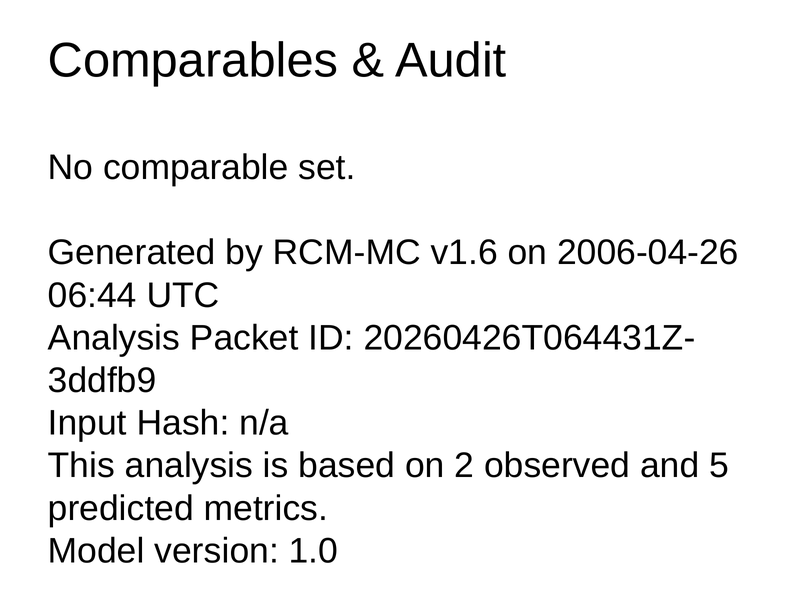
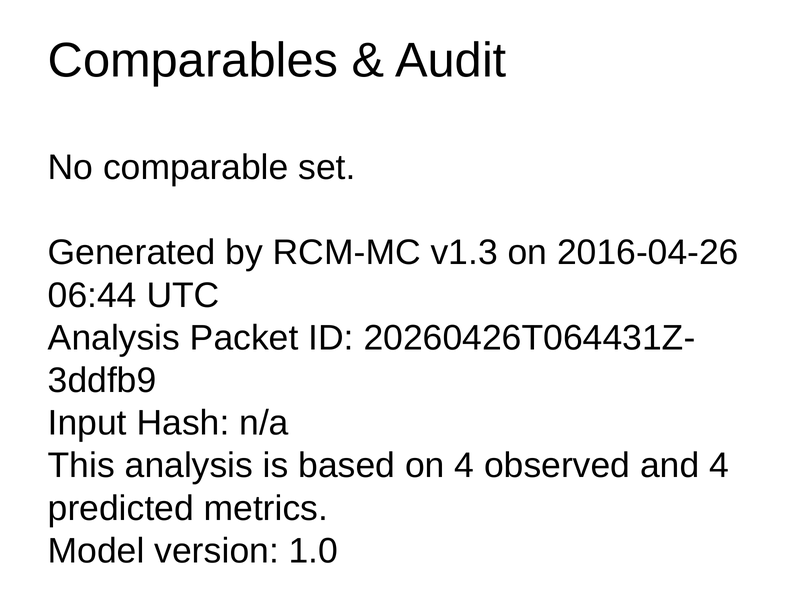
v1.6: v1.6 -> v1.3 (464, 253)
2006-04-26: 2006-04-26 -> 2016-04-26 (648, 253)
on 2: 2 -> 4 (464, 466)
and 5: 5 -> 4 (719, 466)
